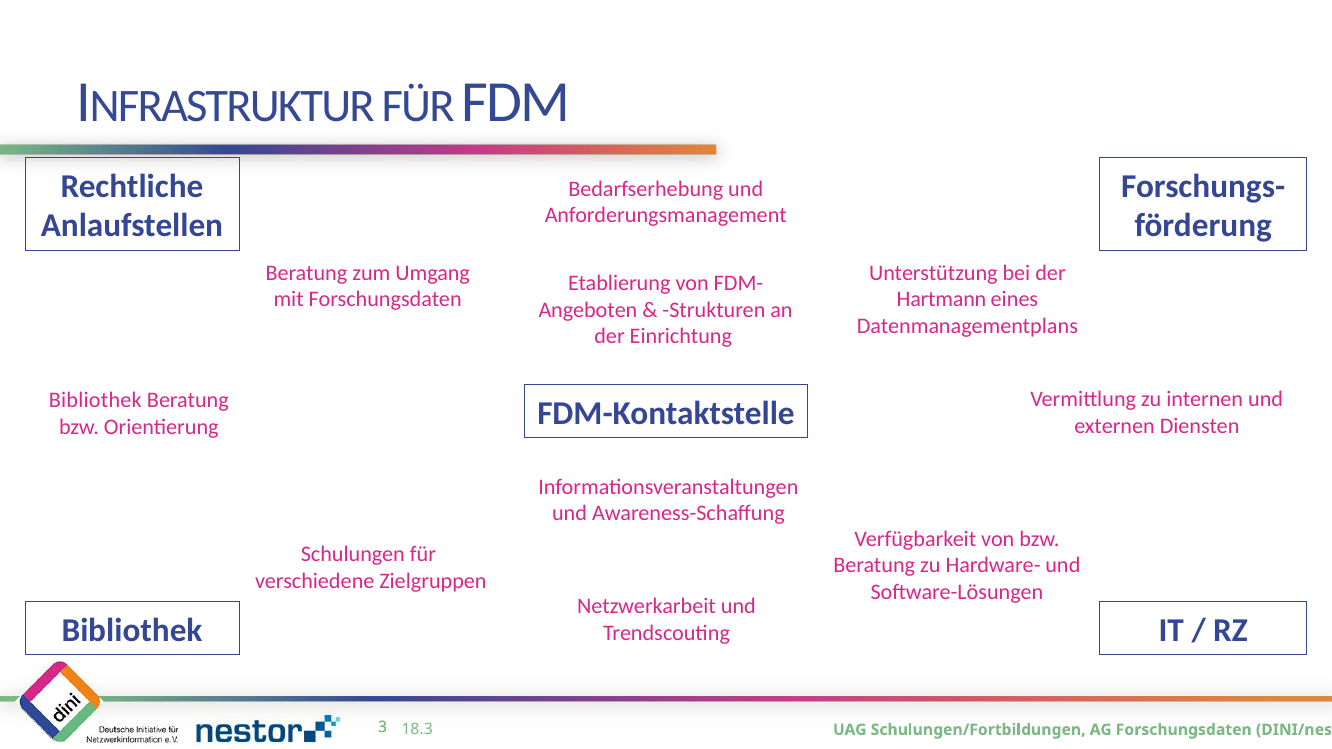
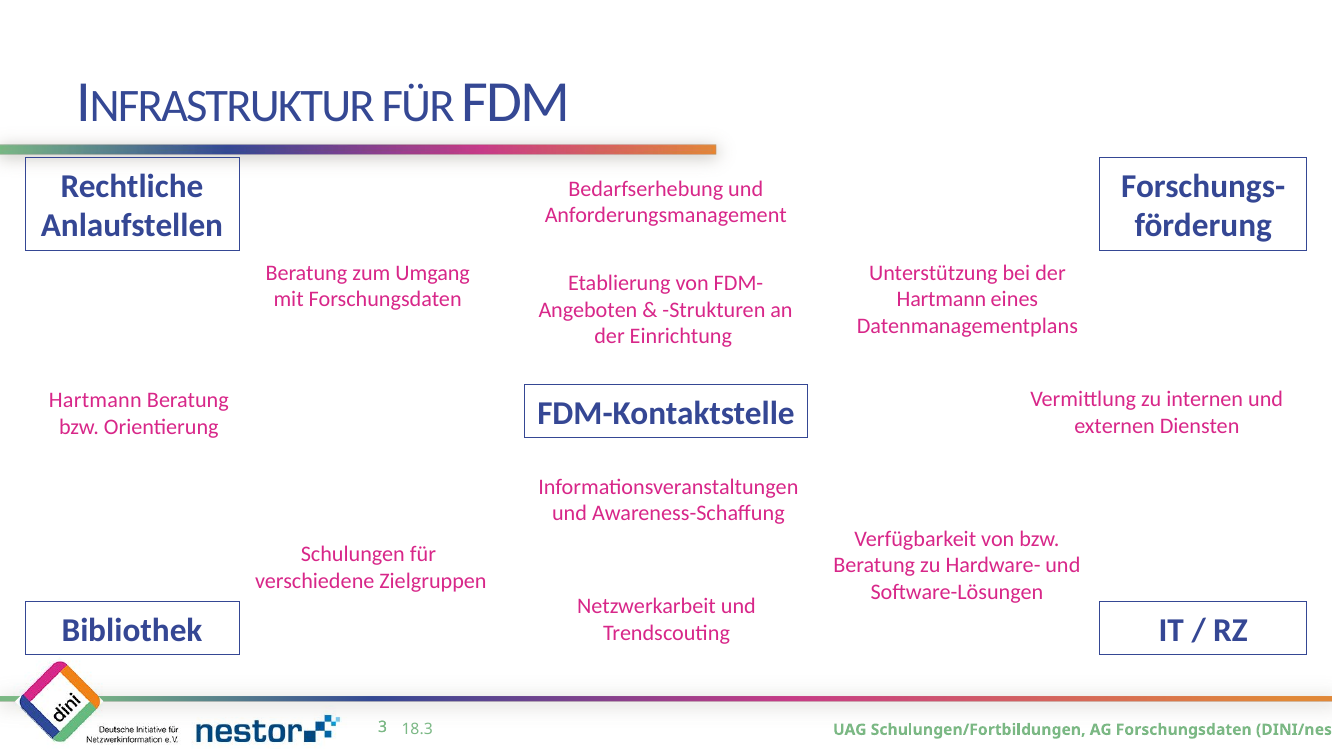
Bibliothek: Bibliothek -> Hartmann (95, 401)
